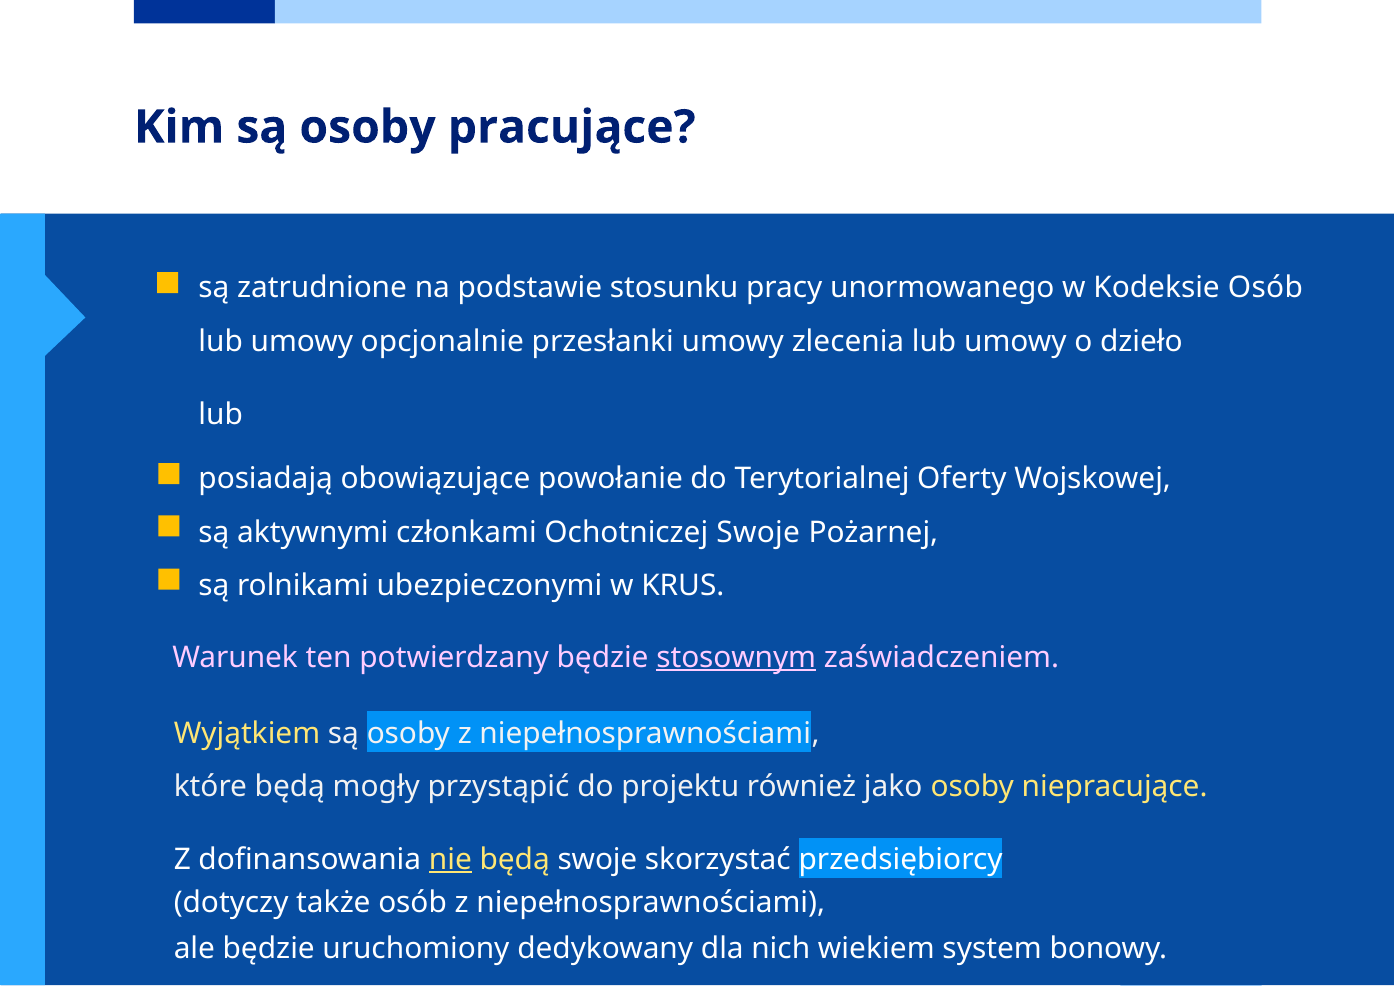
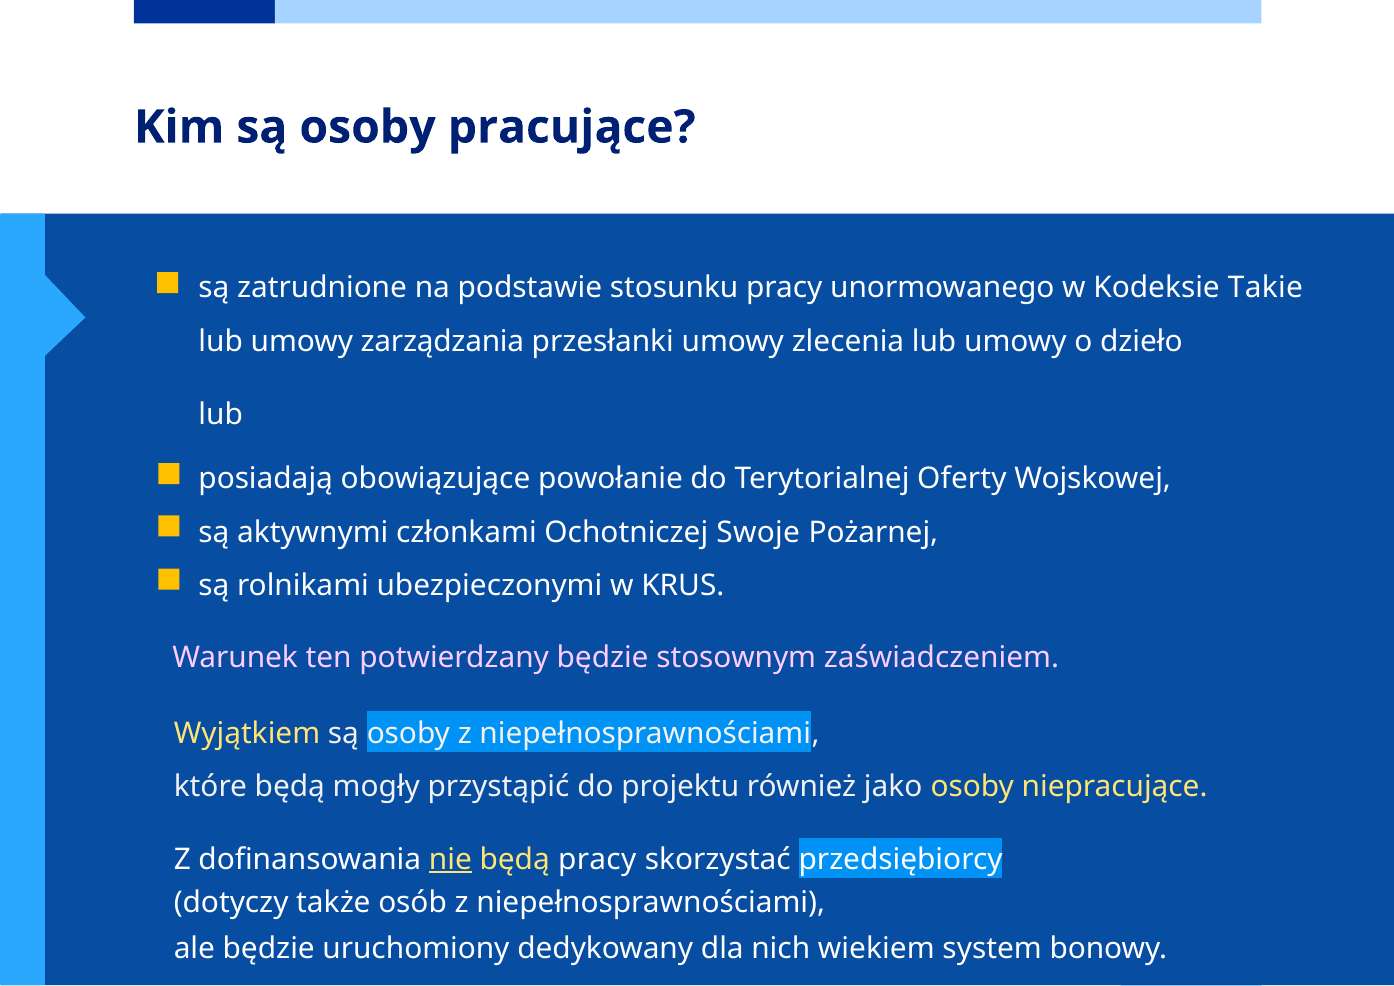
Kodeksie Osób: Osób -> Takie (1265, 288)
opcjonalnie: opcjonalnie -> zarządzania (442, 341)
stosownym underline: present -> none (736, 658)
będą swoje: swoje -> pracy (597, 860)
